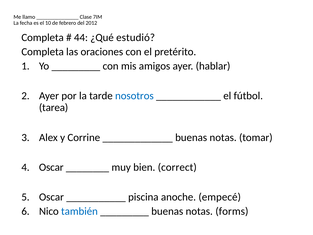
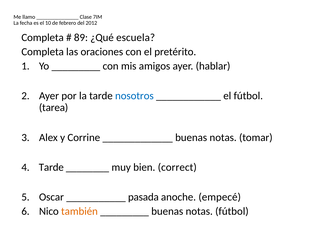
44: 44 -> 89 (81, 38)
estudió: estudió -> escuela (136, 38)
Oscar: Oscar -> Tarde (51, 167)
piscina: piscina -> pasada (143, 197)
también colour: blue -> orange (79, 211)
notas forms: forms -> fútbol (232, 211)
